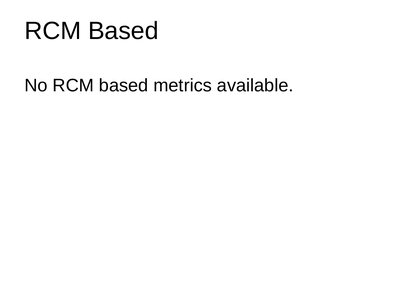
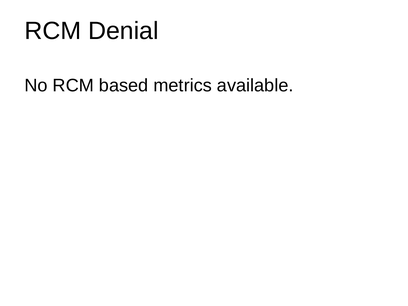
Based: Based -> Denial (123, 31)
